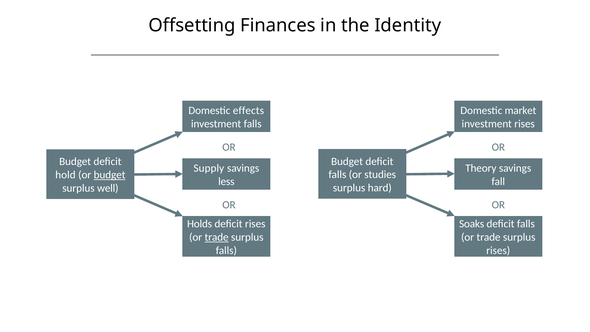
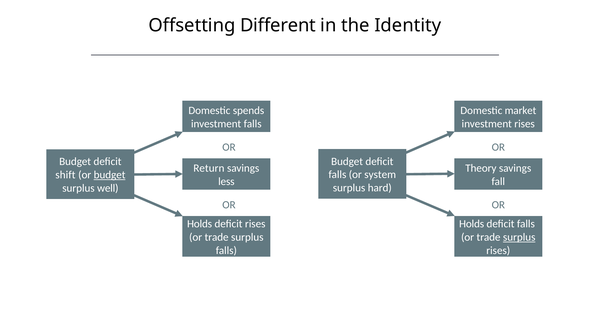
Finances: Finances -> Different (278, 25)
effects: effects -> spends (249, 110)
Supply: Supply -> Return (209, 168)
studies: studies -> system (380, 175)
hold: hold -> shift (65, 175)
Soaks: Soaks -> Holds (472, 224)
trade underline: present -> none (217, 237)
surplus underline: none -> present (519, 237)
